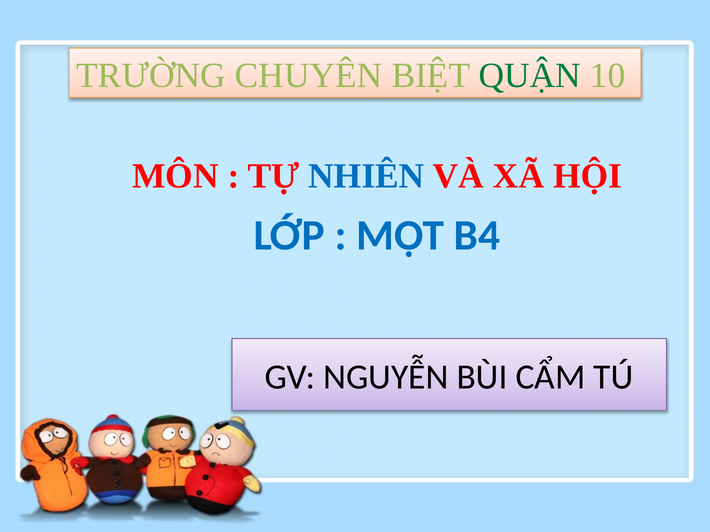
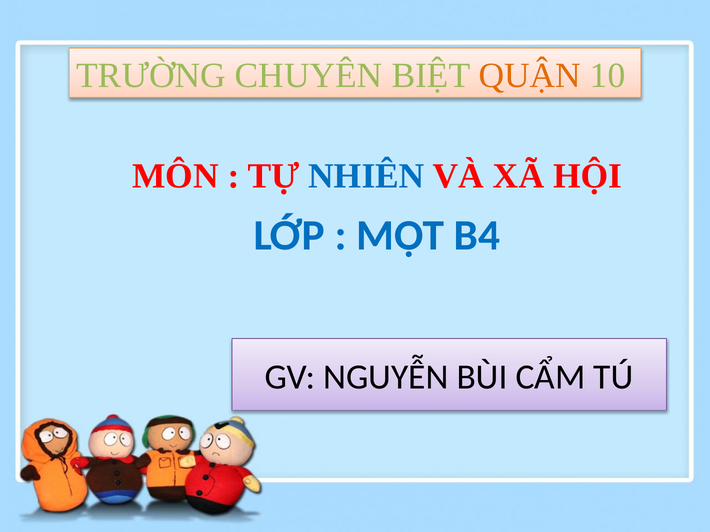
QUẬN colour: green -> orange (530, 75)
